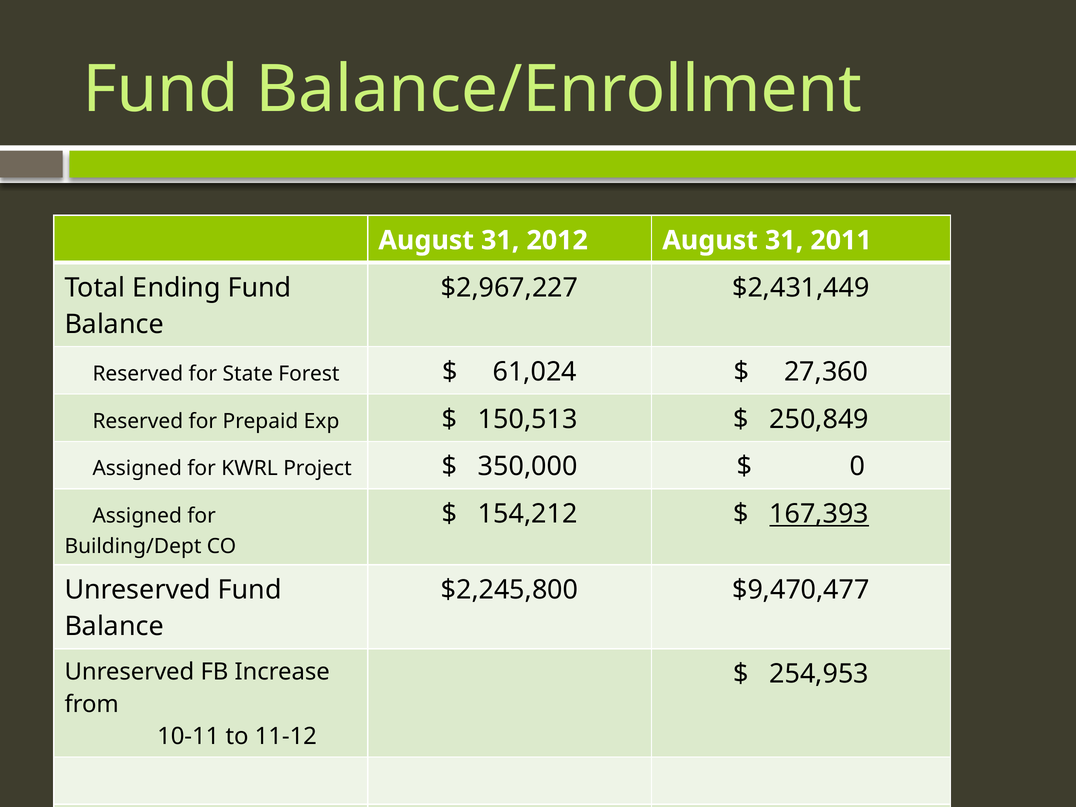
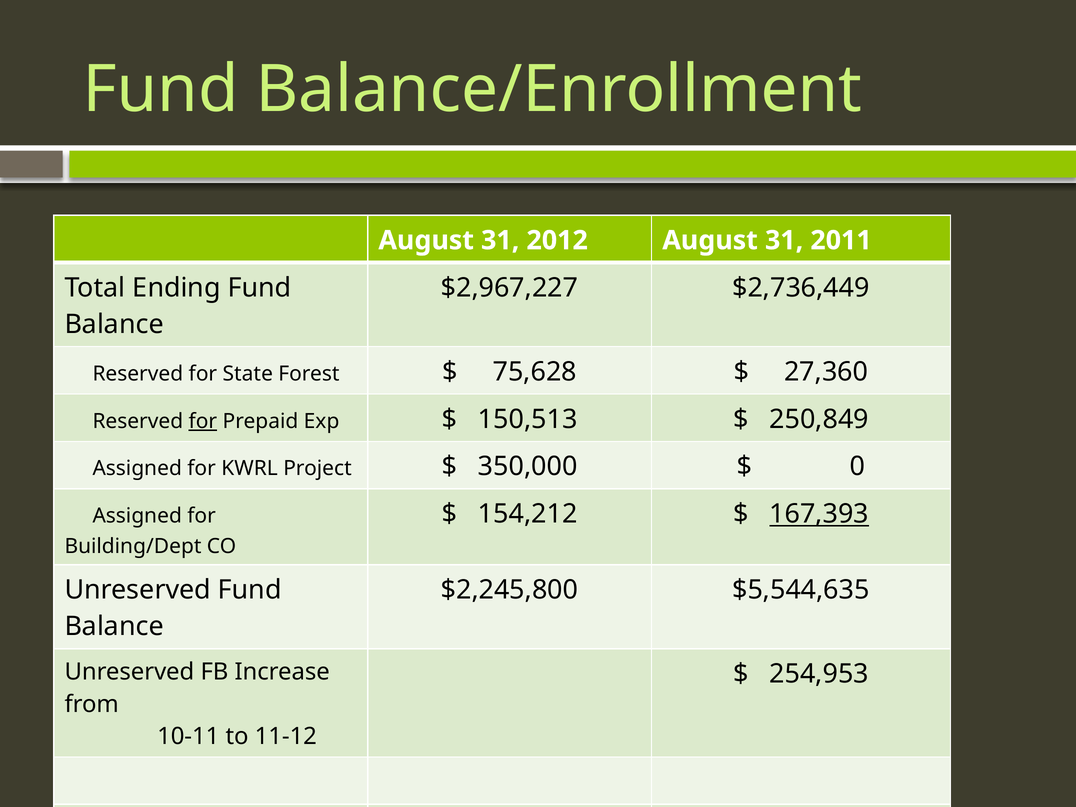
$2,431,449: $2,431,449 -> $2,736,449 (801, 288)
61,024: 61,024 -> 75,628 (535, 372)
for underline: none -> present (203, 421)
$9,470,477: $9,470,477 -> $5,544,635 (801, 590)
